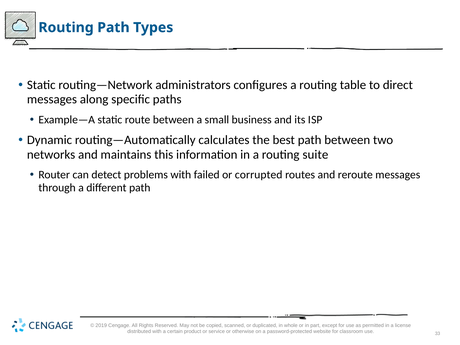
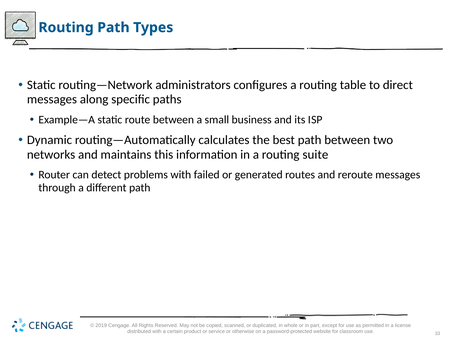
corrupted: corrupted -> generated (259, 175)
